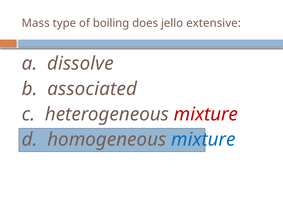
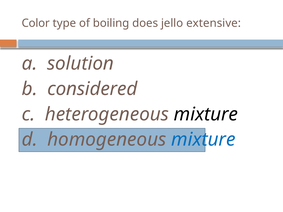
Mass: Mass -> Color (36, 23)
dissolve: dissolve -> solution (80, 64)
associated: associated -> considered (92, 89)
mixture colour: red -> black (206, 114)
